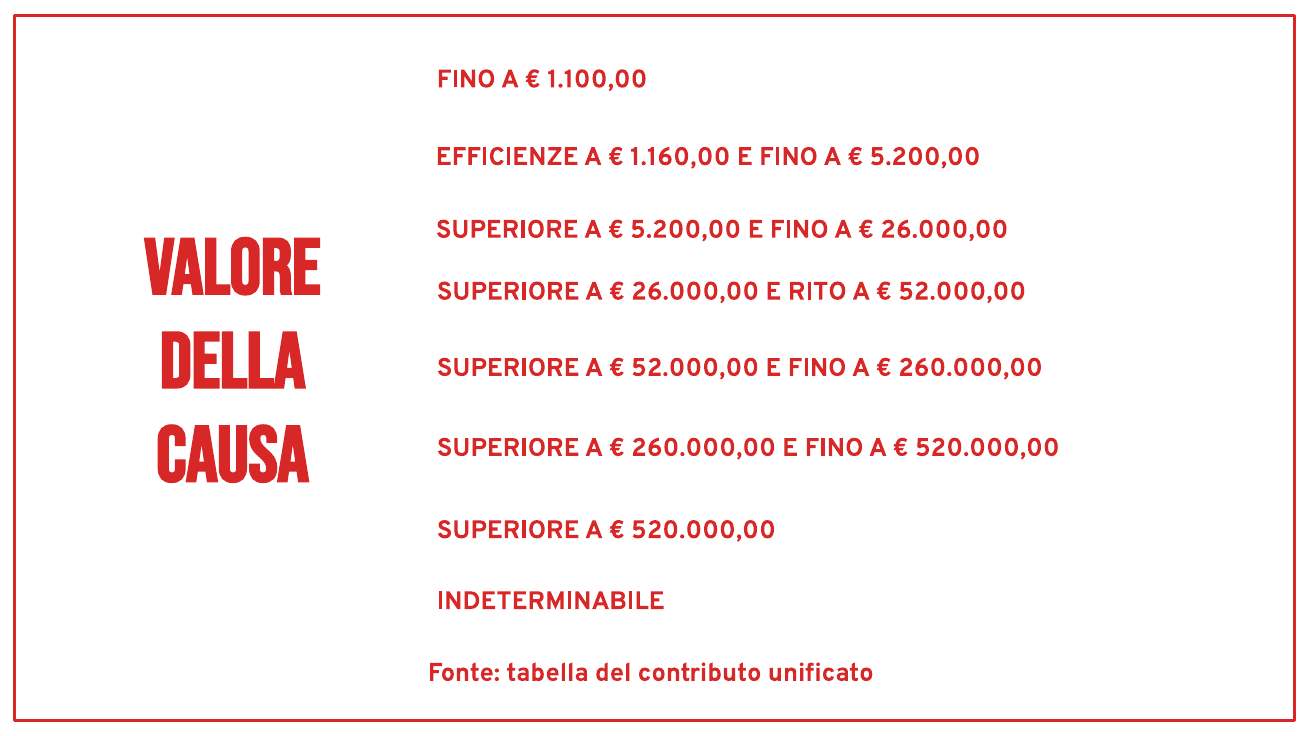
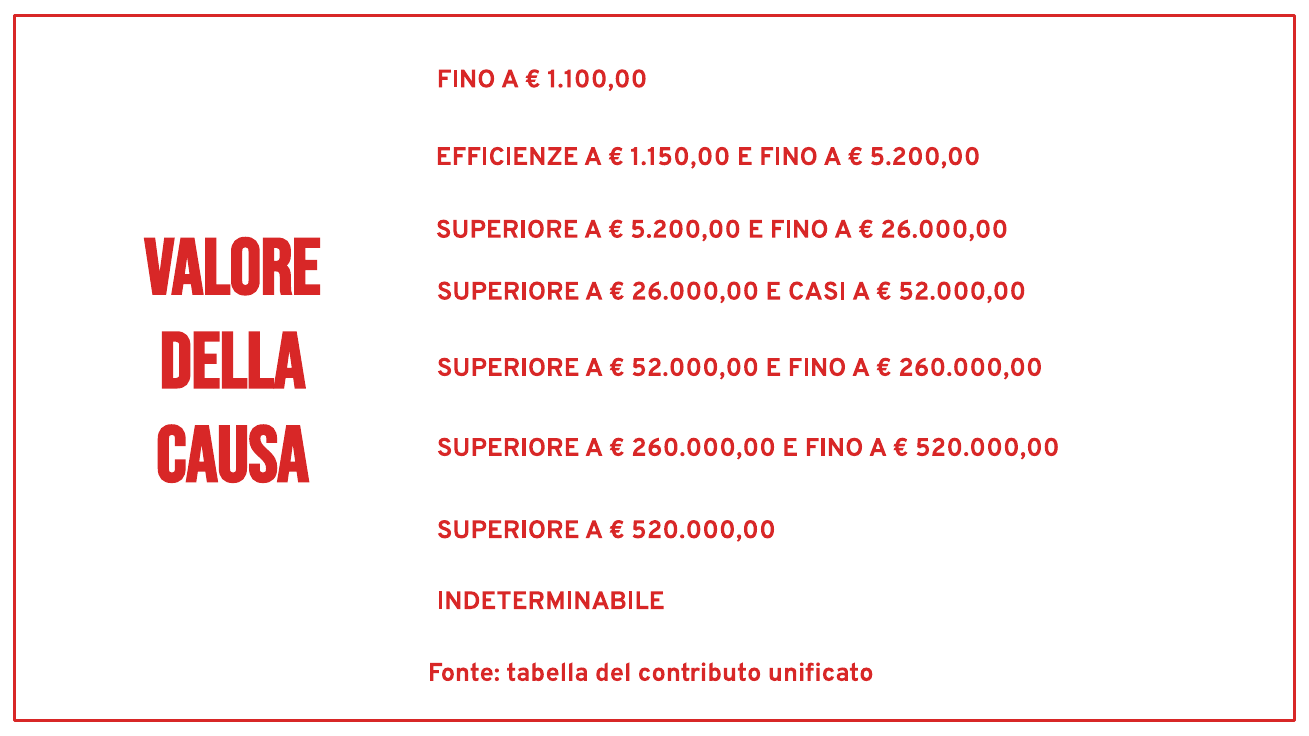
1.160,00: 1.160,00 -> 1.150,00 (680, 157)
RITO: RITO -> CASI (817, 291)
